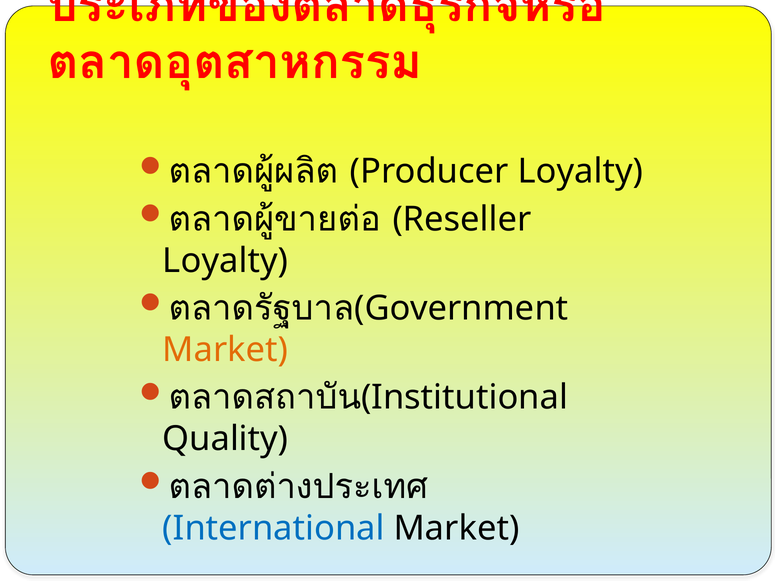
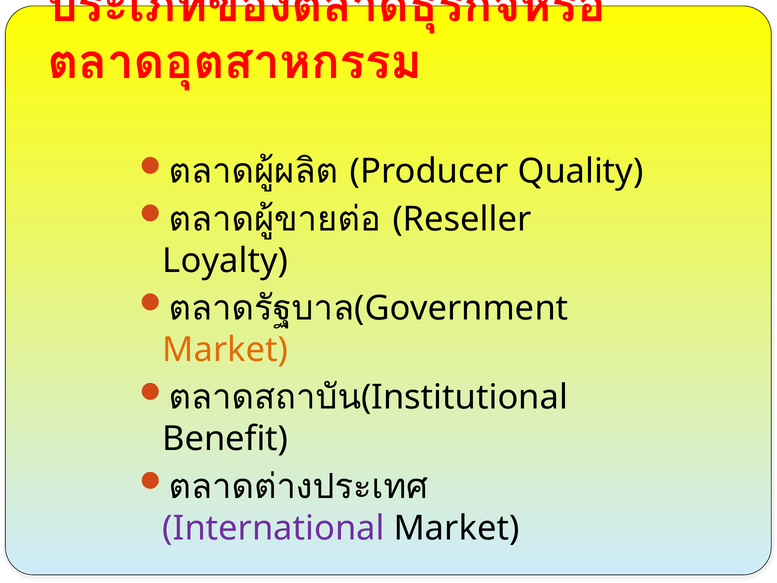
Producer Loyalty: Loyalty -> Quality (580, 172)
Quality: Quality -> Benefit (225, 439)
International colour: blue -> purple (274, 528)
